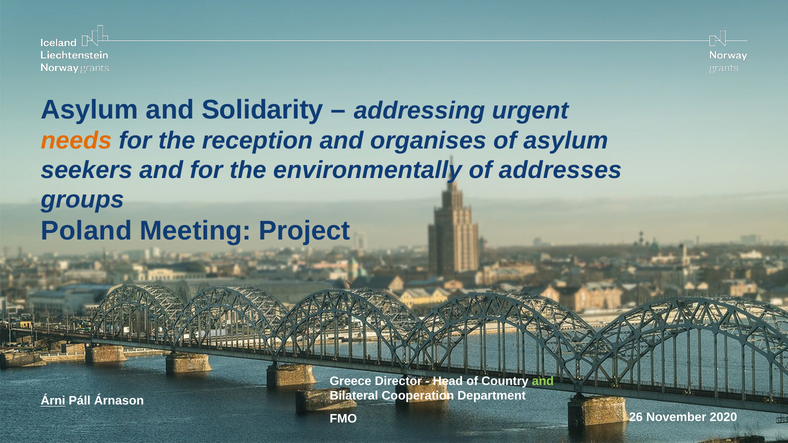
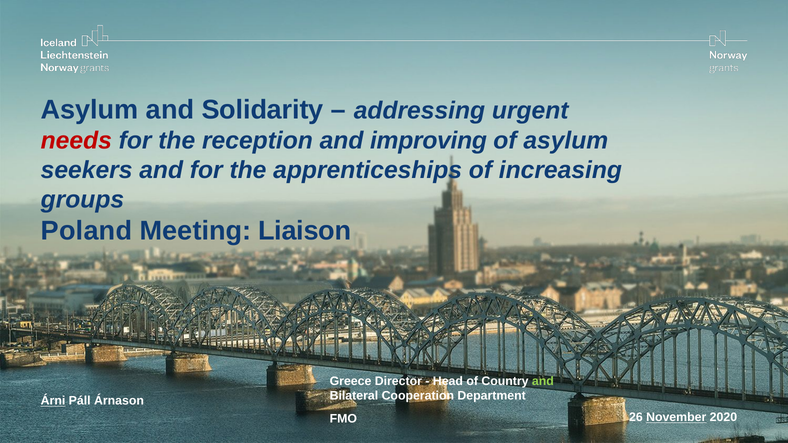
needs colour: orange -> red (76, 141)
organises: organises -> improving (429, 141)
environmentally: environmentally -> apprenticeships (368, 170)
addresses: addresses -> increasing (560, 170)
Project: Project -> Liaison (305, 231)
November underline: none -> present (676, 418)
